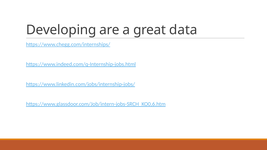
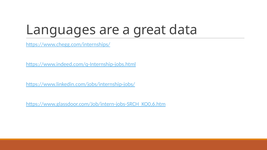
Developing: Developing -> Languages (61, 30)
